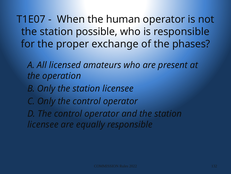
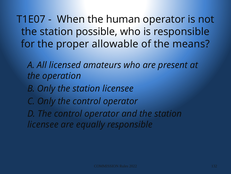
exchange: exchange -> allowable (115, 44)
phases: phases -> means (191, 44)
